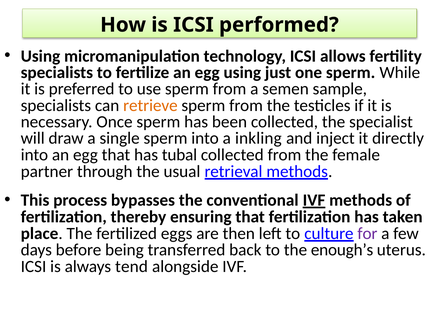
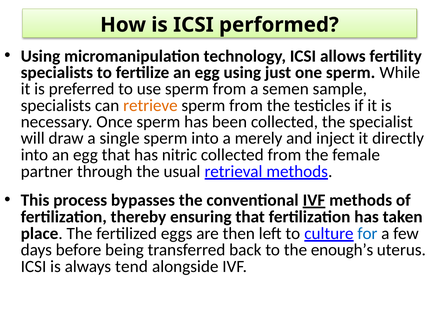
inkling: inkling -> merely (259, 138)
tubal: tubal -> nitric (180, 155)
for colour: purple -> blue (367, 234)
